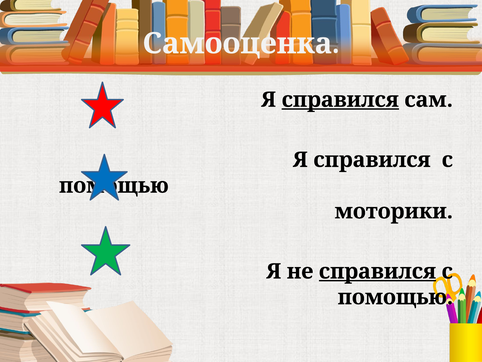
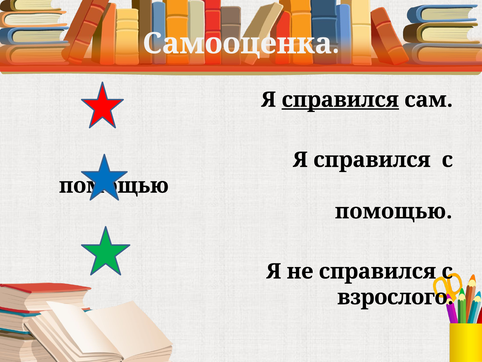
моторики: моторики -> помощью (394, 211)
справился underline: present -> none (378, 271)
помощью: помощью -> взрослого (395, 297)
